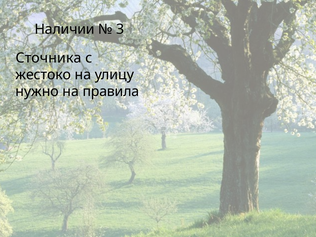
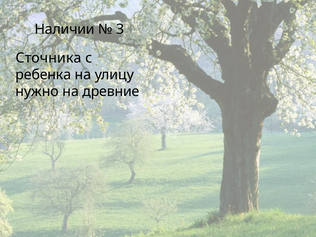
жестоко: жестоко -> ребенка (43, 75)
правила: правила -> древние (111, 92)
